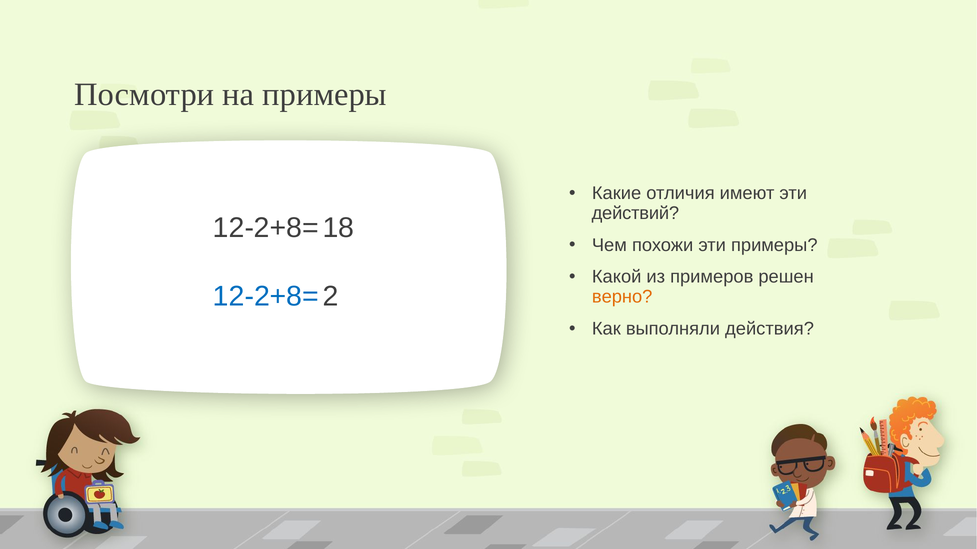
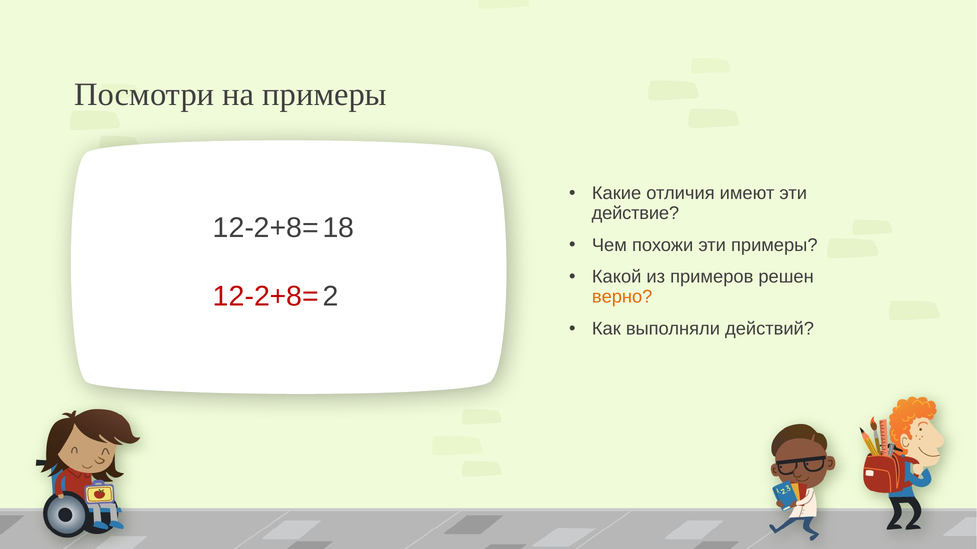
действий: действий -> действие (635, 213)
12-2+8= colour: blue -> red (266, 297)
действия: действия -> действий (770, 329)
